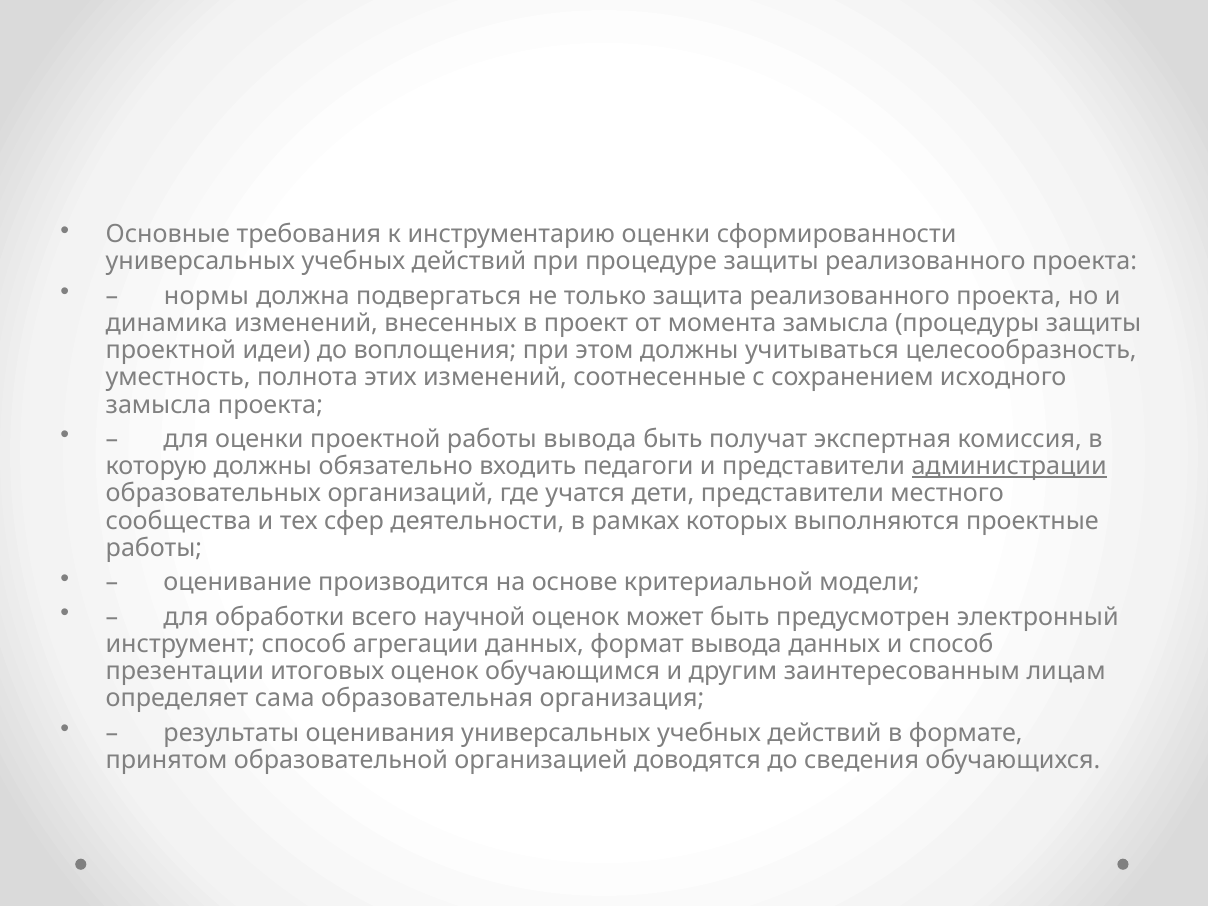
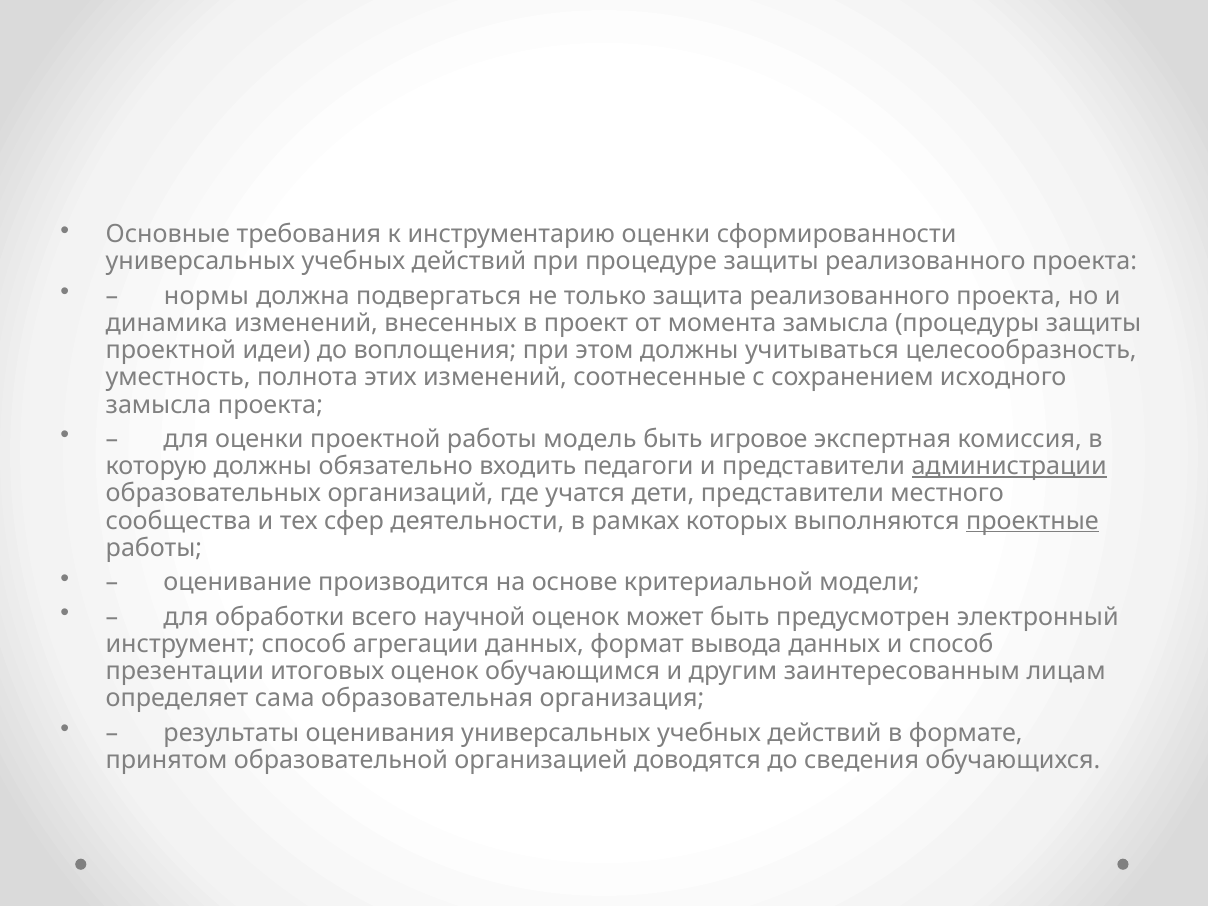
работы вывода: вывода -> модель (590, 439)
получат: получат -> игровое (758, 439)
проектные underline: none -> present (1032, 521)
